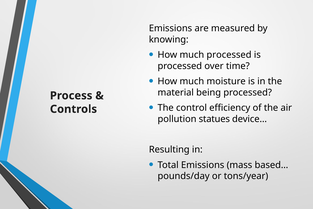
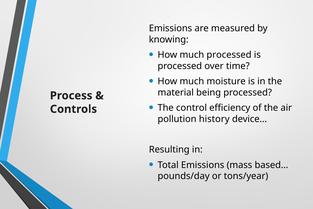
statues: statues -> history (214, 119)
